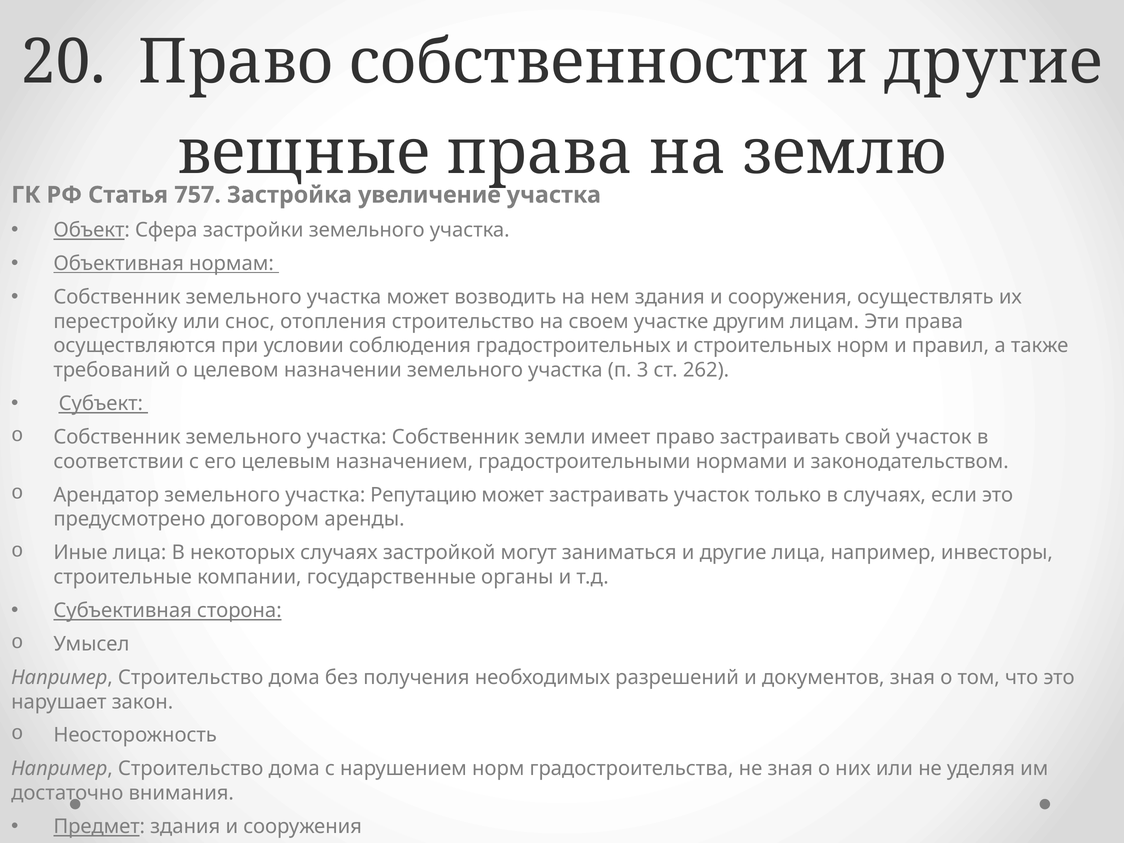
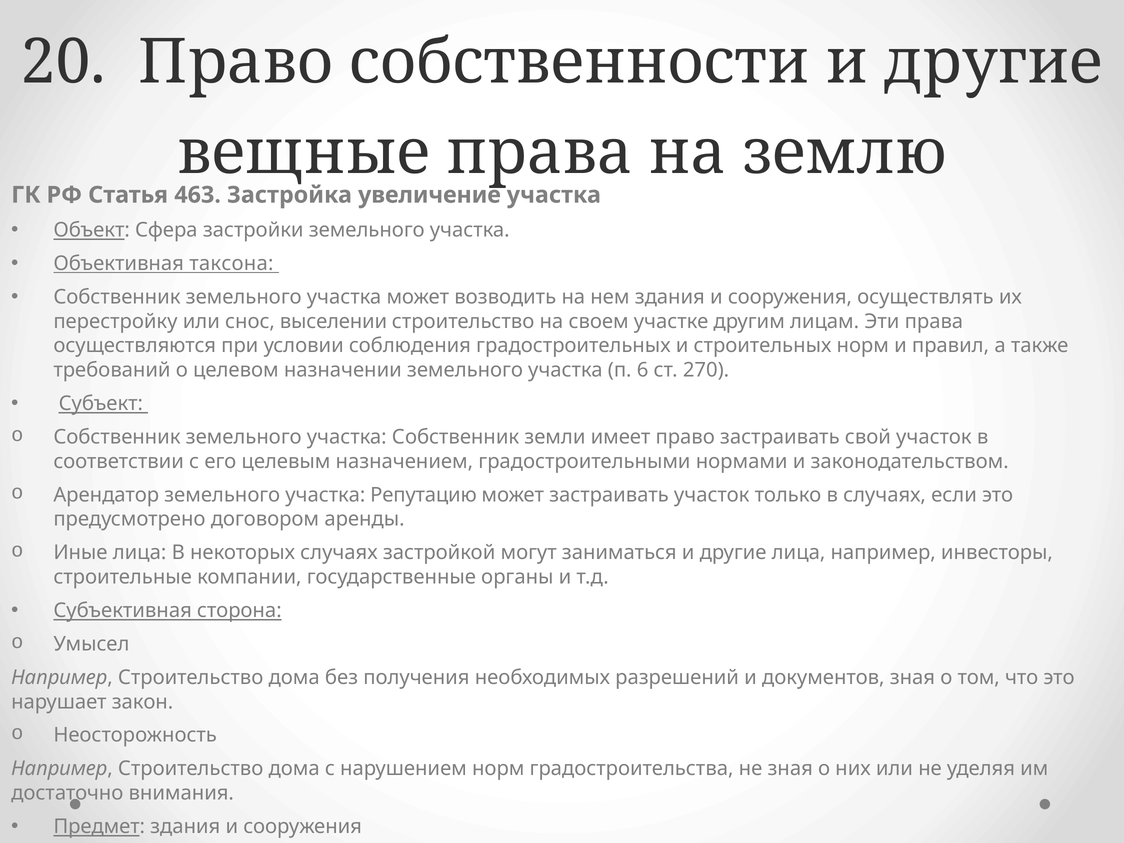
757: 757 -> 463 (198, 195)
нормам: нормам -> таксона (231, 263)
отопления: отопления -> выселении (333, 321)
3: 3 -> 6 (643, 370)
262: 262 -> 270 (706, 370)
